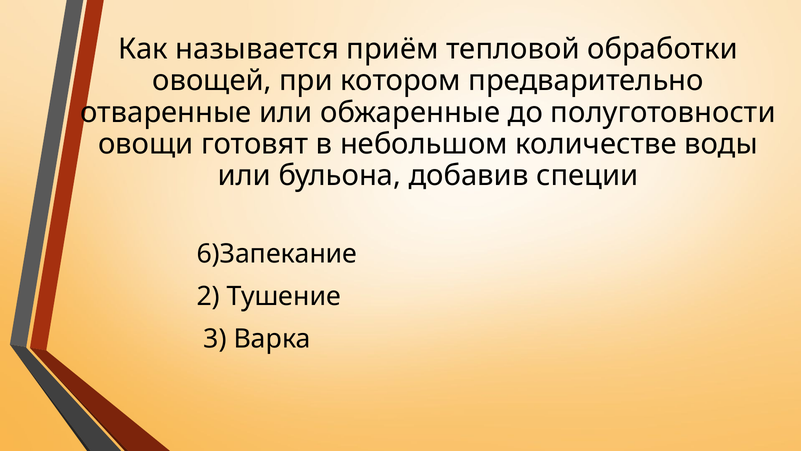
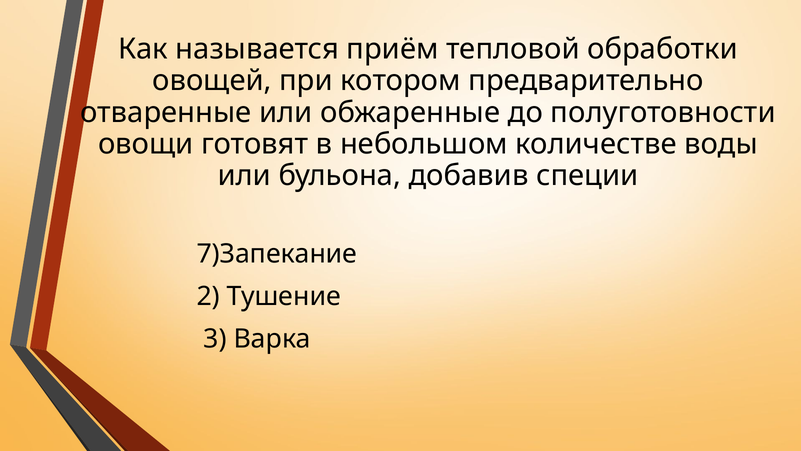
6)Запекание: 6)Запекание -> 7)Запекание (277, 254)
